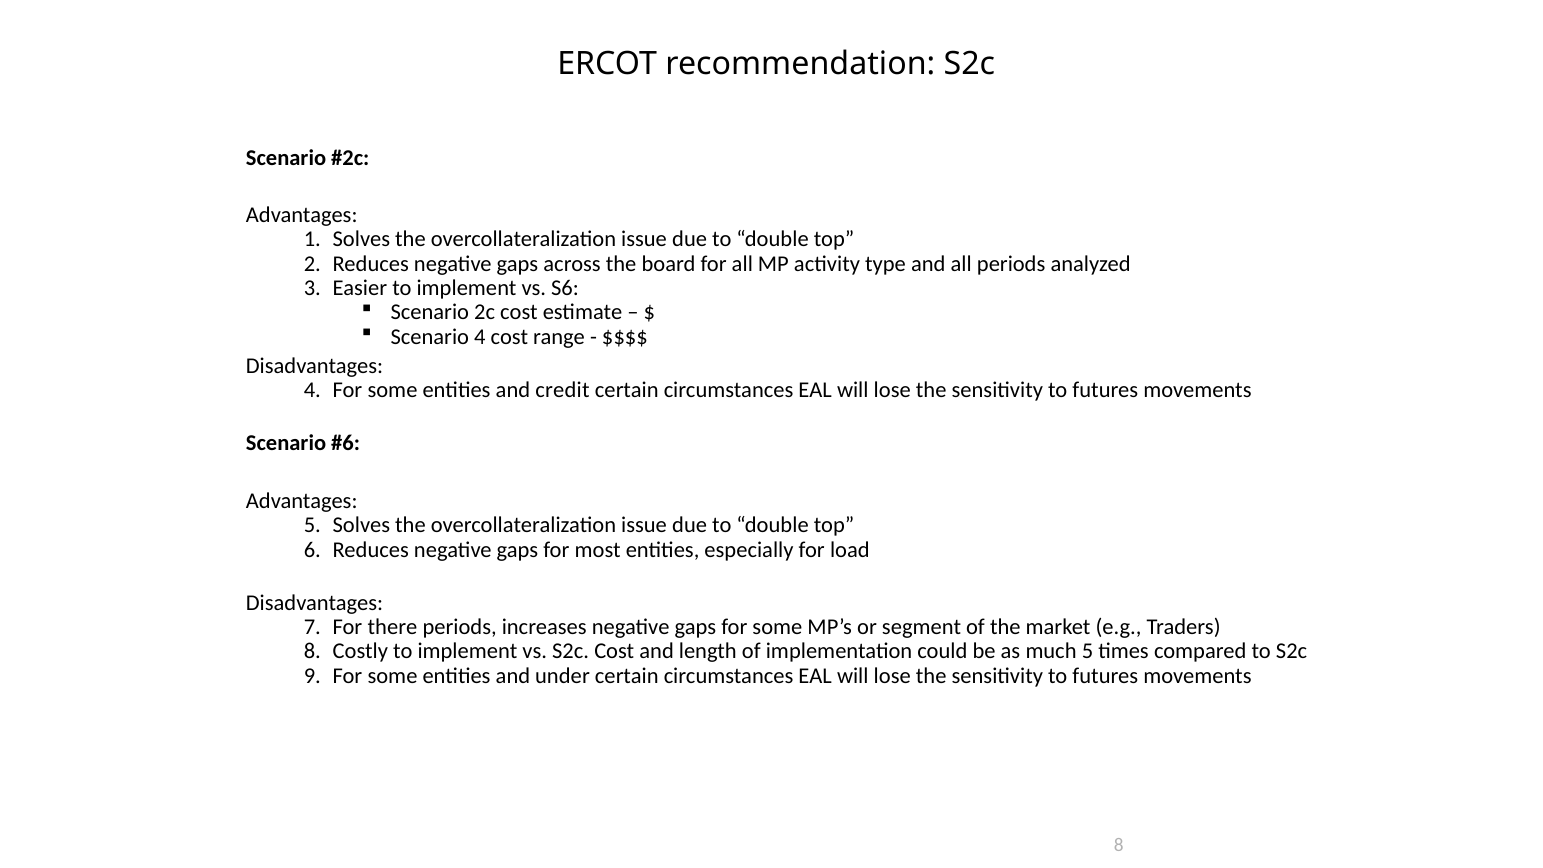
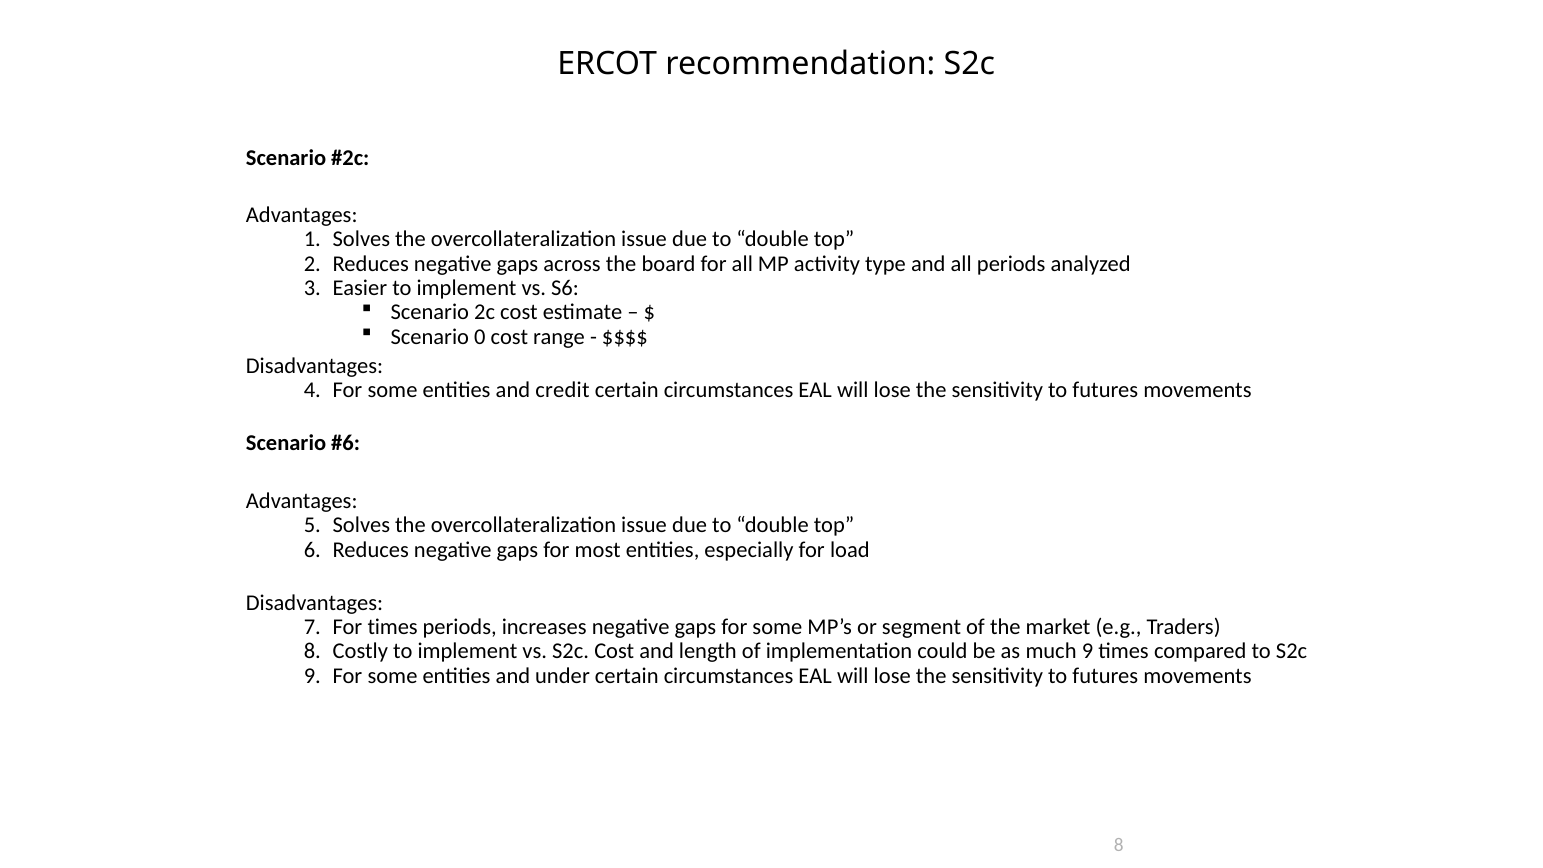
Scenario 4: 4 -> 0 (480, 337)
For there: there -> times (393, 627)
much 5: 5 -> 9 (1087, 651)
